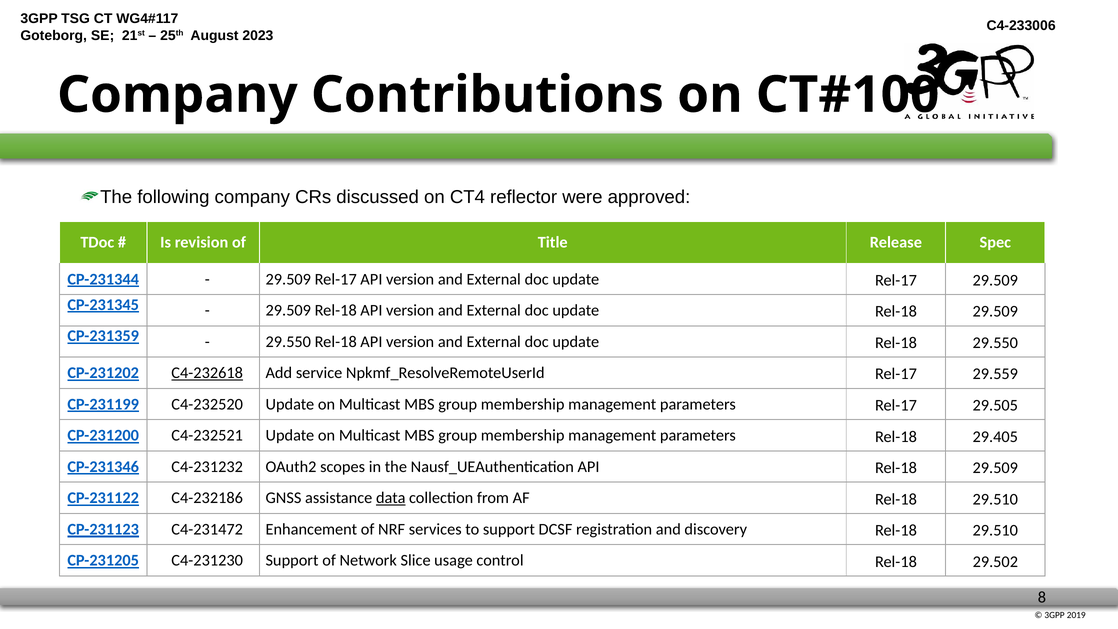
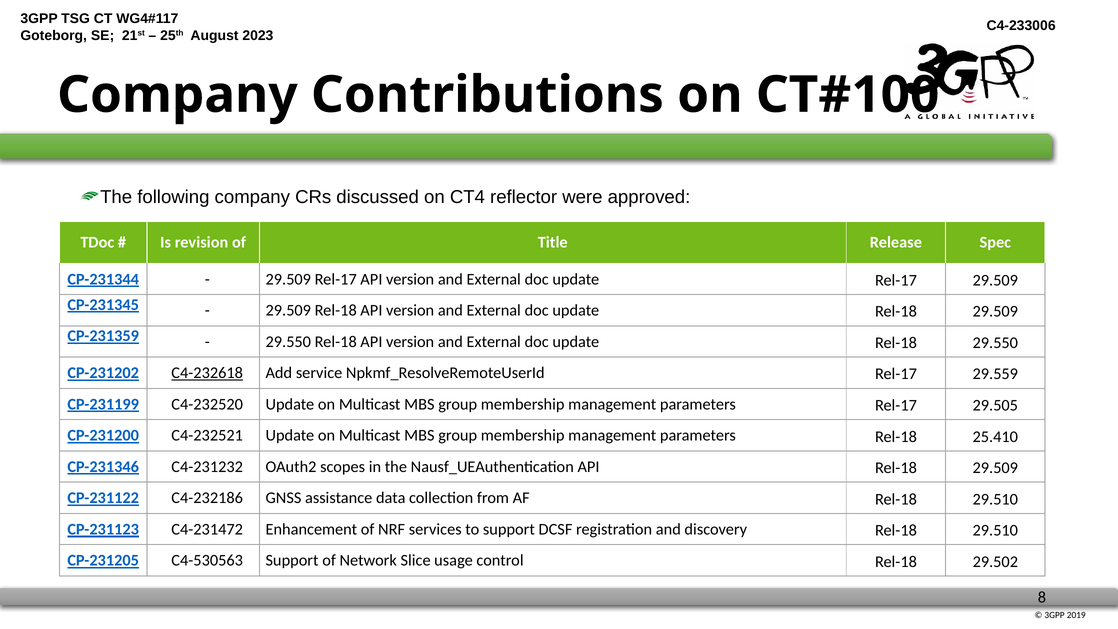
29.405: 29.405 -> 25.410 (995, 437)
data underline: present -> none (391, 498)
C4-231230: C4-231230 -> C4-530563 (207, 560)
